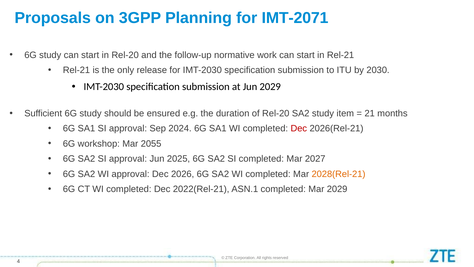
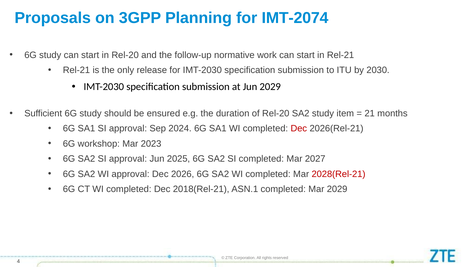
IMT-2071: IMT-2071 -> IMT-2074 (295, 18)
2055: 2055 -> 2023 (151, 144)
2028(Rel-21 colour: orange -> red (339, 174)
2022(Rel-21: 2022(Rel-21 -> 2018(Rel-21 (201, 189)
